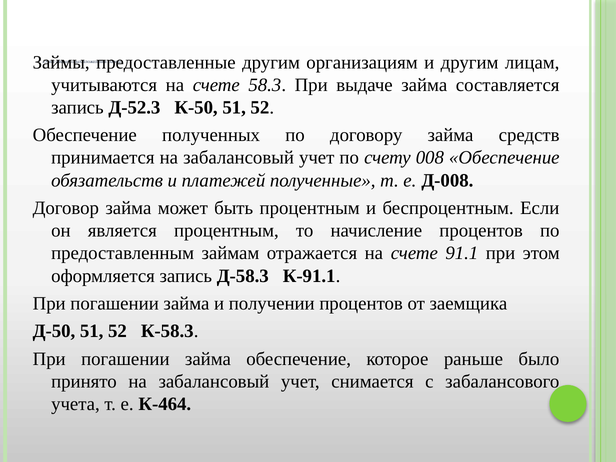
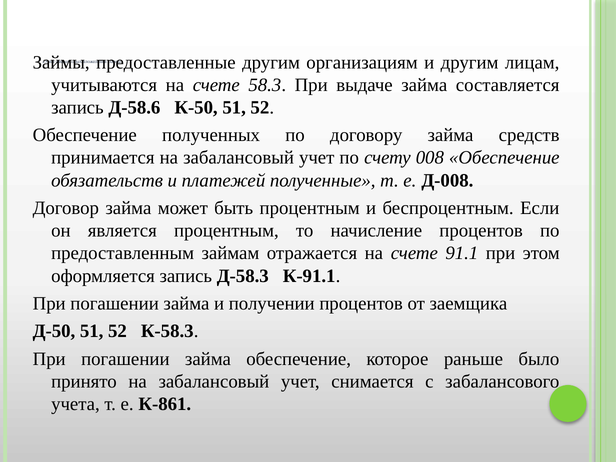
Д-52.3: Д-52.3 -> Д-58.6 (134, 107)
К-464: К-464 -> К-861 (165, 404)
